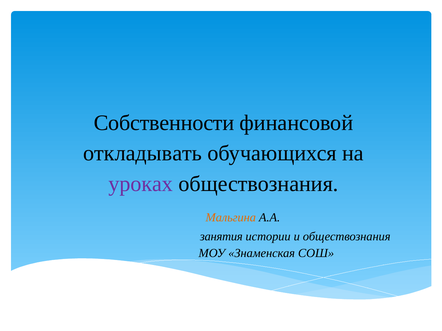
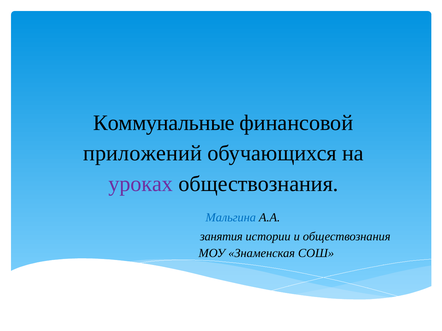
Собственности: Собственности -> Коммунальные (164, 123)
откладывать: откладывать -> приложений (142, 154)
Мальгина colour: orange -> blue (231, 218)
